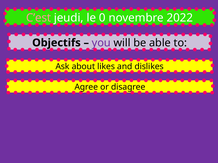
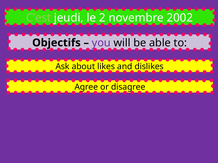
C’est colour: pink -> light green (39, 18)
0: 0 -> 2 (102, 18)
2022: 2022 -> 2002 (180, 18)
